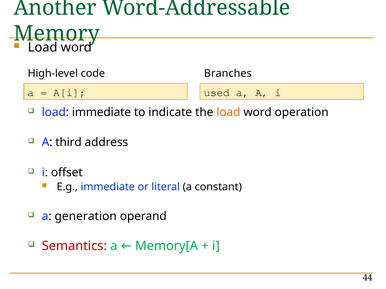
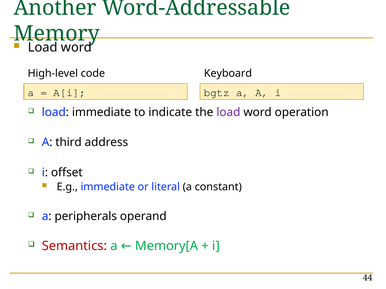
Branches: Branches -> Keyboard (228, 73)
used: used -> bgtz (217, 93)
load colour: orange -> purple (228, 112)
generation: generation -> peripherals (86, 217)
